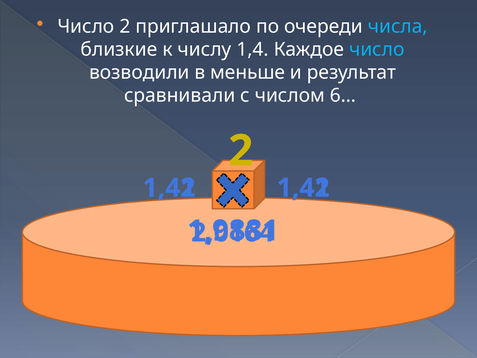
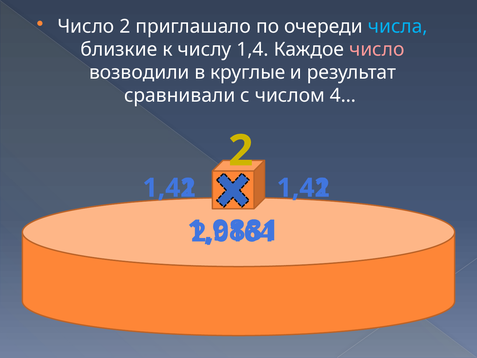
число colour: light blue -> pink (377, 49)
меньше: меньше -> круглые (248, 73)
6…: 6… -> 4… (343, 96)
